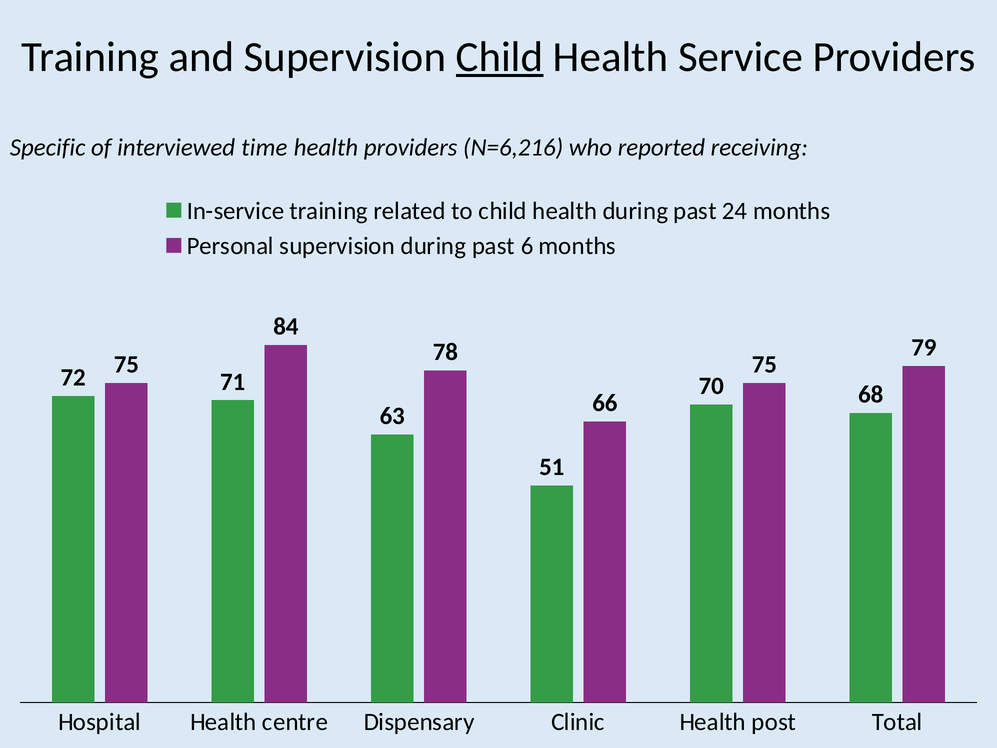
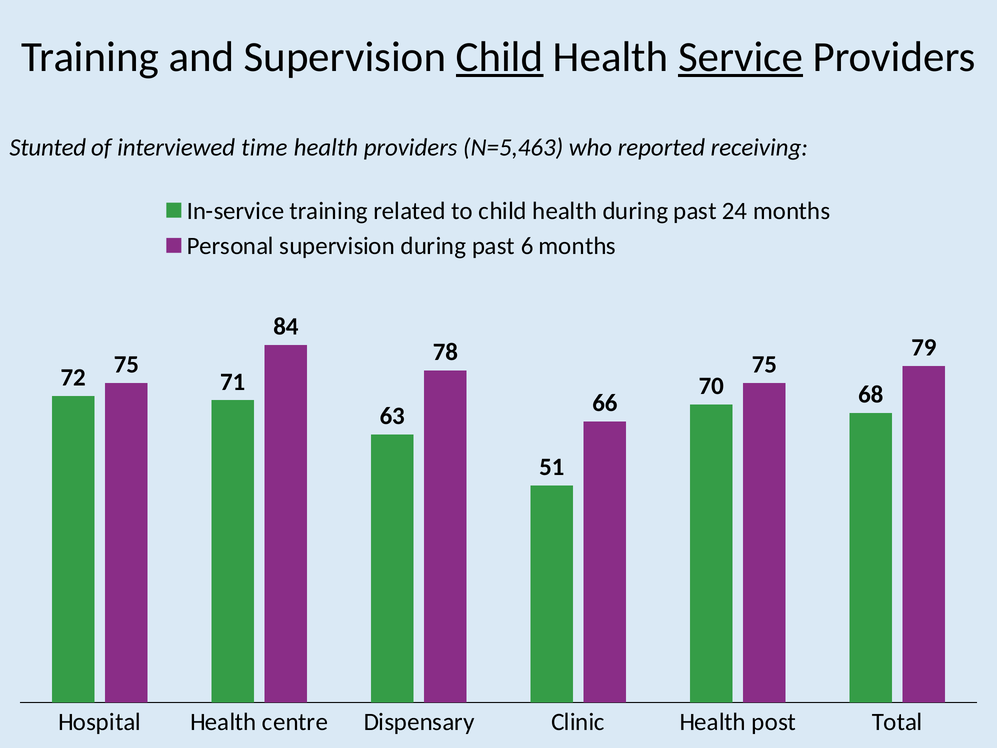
Service underline: none -> present (741, 57)
Specific: Specific -> Stunted (48, 147)
N=6,216: N=6,216 -> N=5,463 (513, 147)
